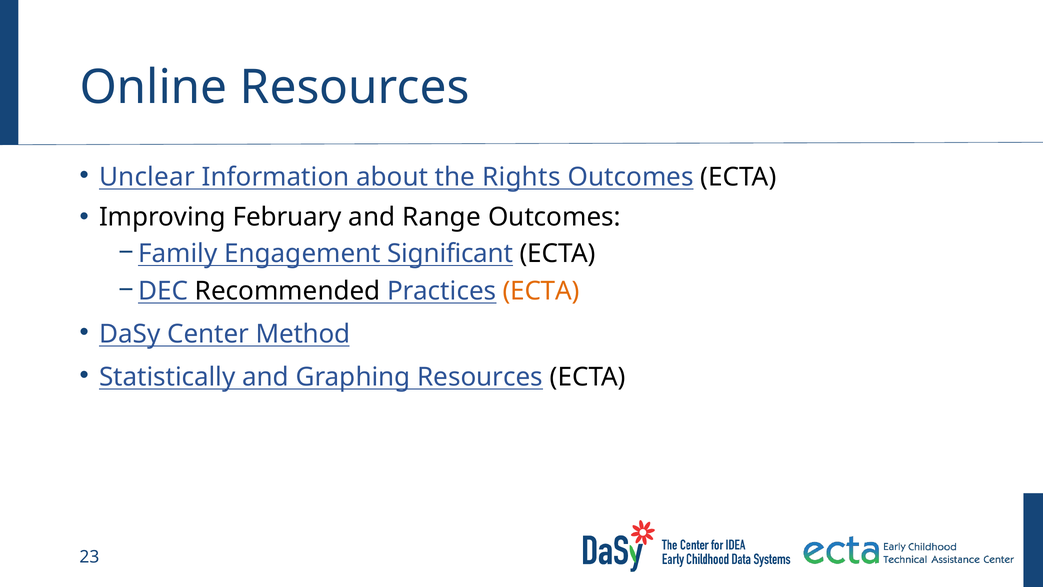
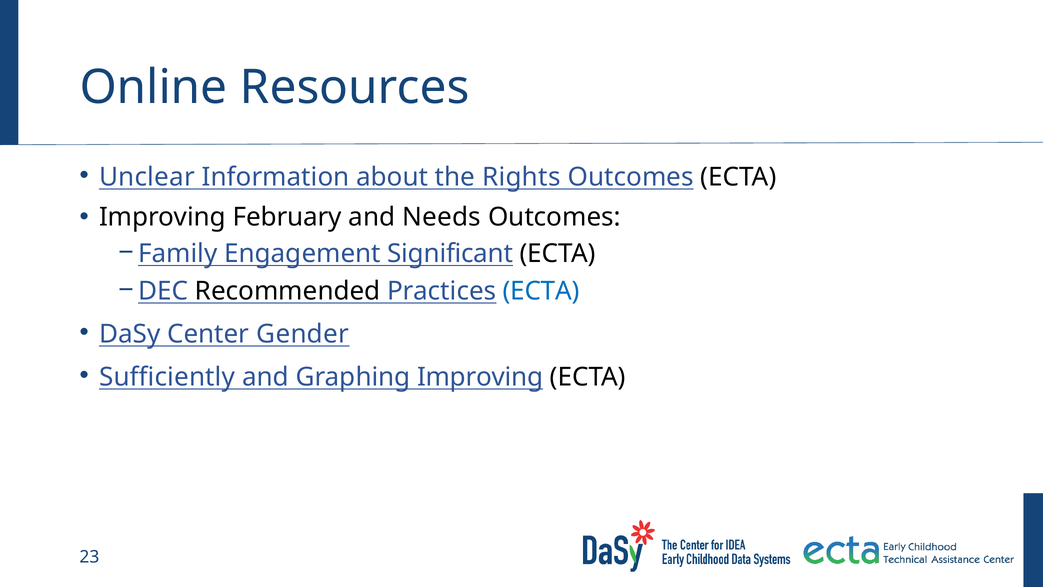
Range: Range -> Needs (442, 217)
ECTA colour: orange -> blue (541, 291)
Method: Method -> Gender (303, 334)
Statistically: Statistically -> Sufficiently (167, 377)
Graphing Resources: Resources -> Improving (480, 377)
